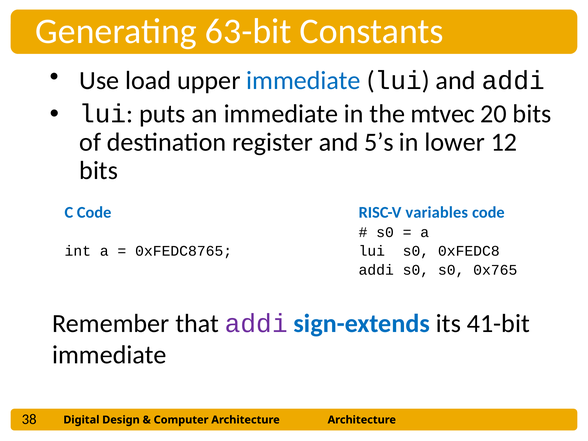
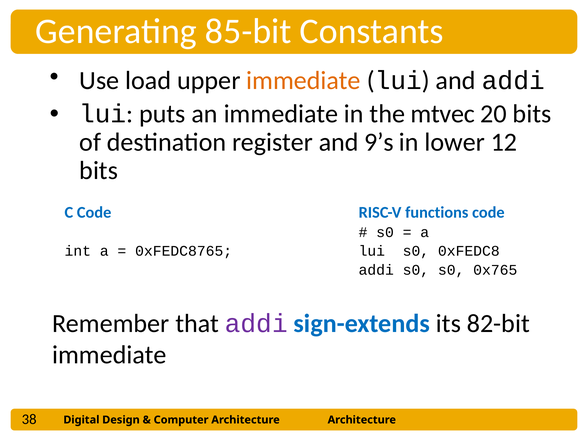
63-bit: 63-bit -> 85-bit (248, 31)
immediate colour: blue -> orange (303, 81)
5’s: 5’s -> 9’s (379, 142)
variables: variables -> functions (437, 212)
41-bit: 41-bit -> 82-bit (498, 324)
